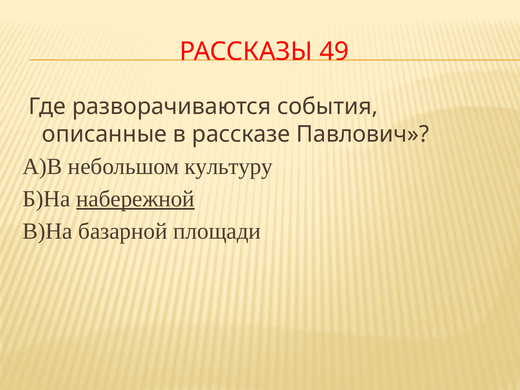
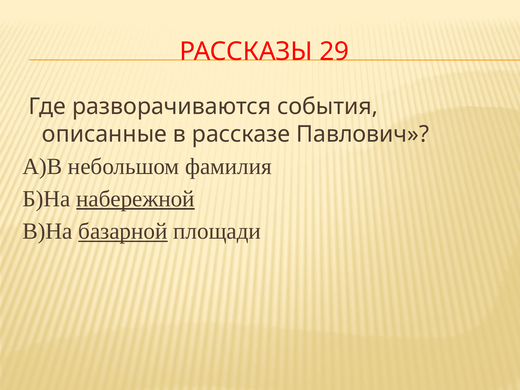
49: 49 -> 29 (334, 52)
культуру: культуру -> фамилия (228, 167)
базарной underline: none -> present (123, 231)
